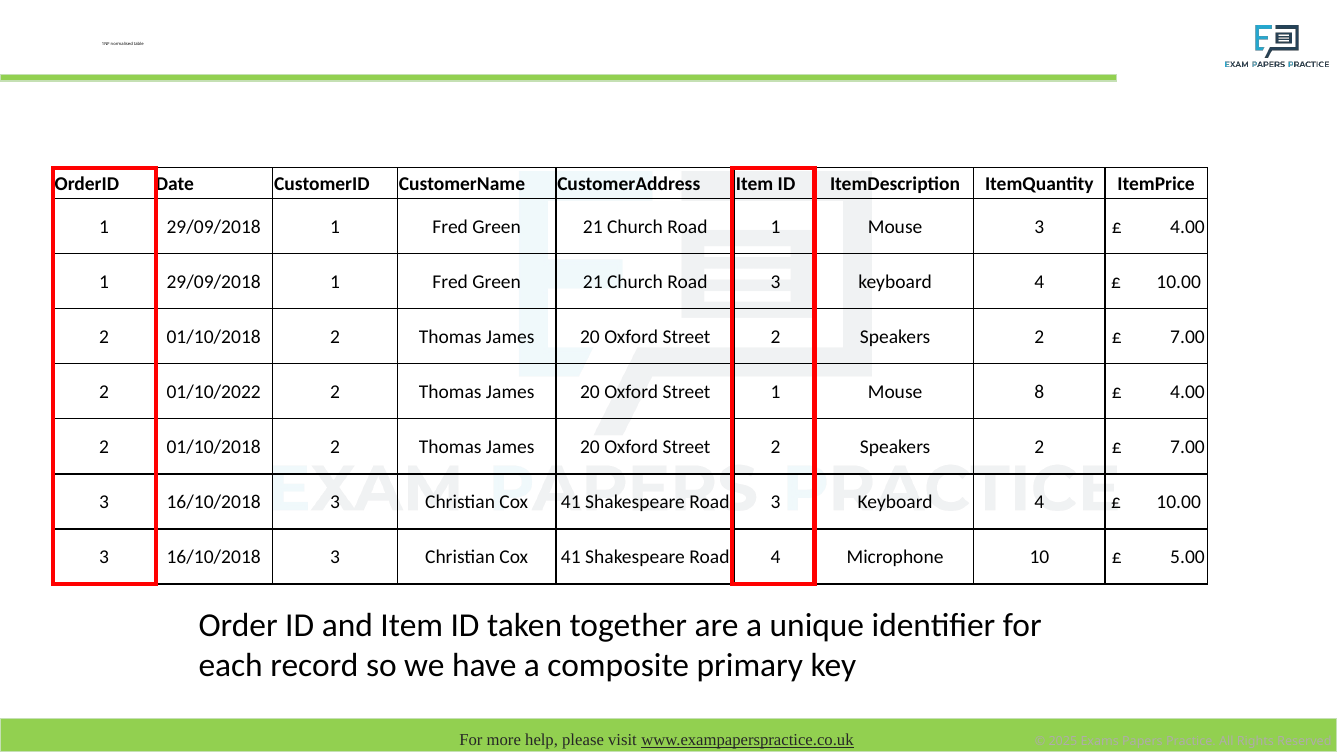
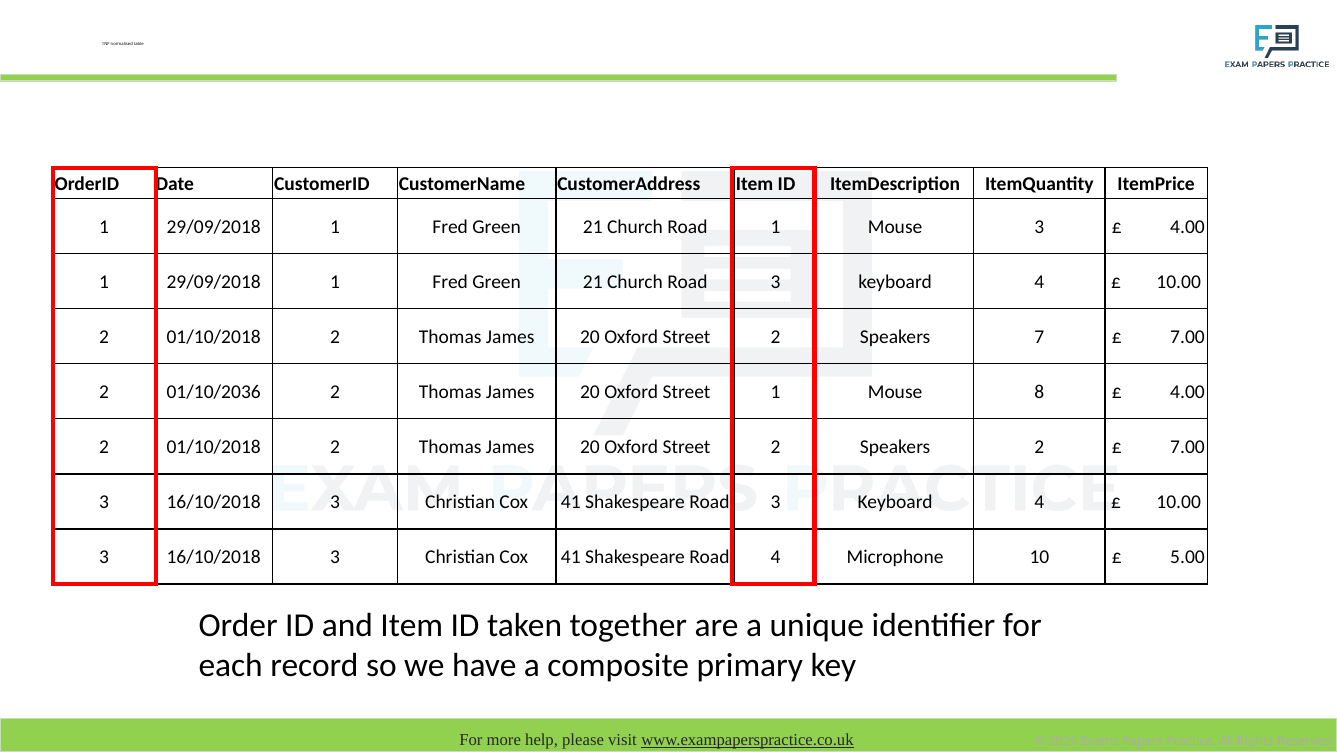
2: 2 -> 7 (1039, 337)
01/10/2022: 01/10/2022 -> 01/10/2036 (214, 392)
